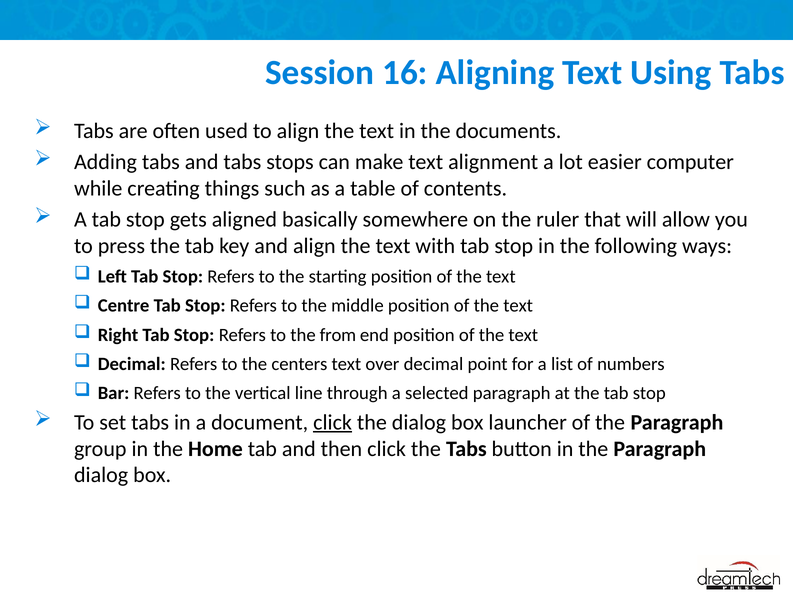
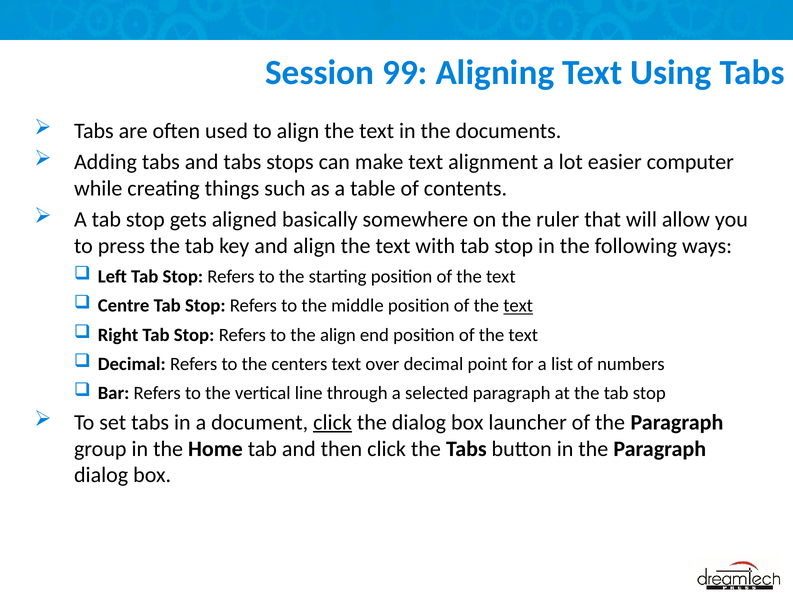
16: 16 -> 99 (405, 73)
text underline: none -> present (518, 306)
the from: from -> align (338, 335)
